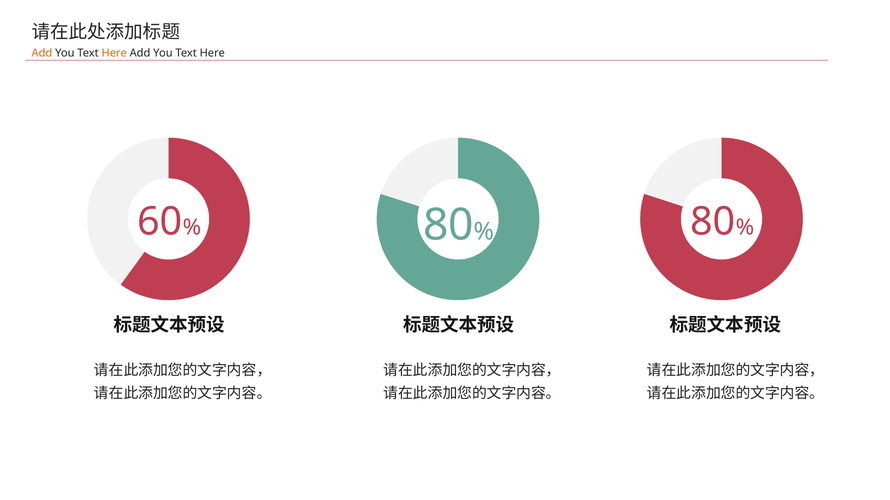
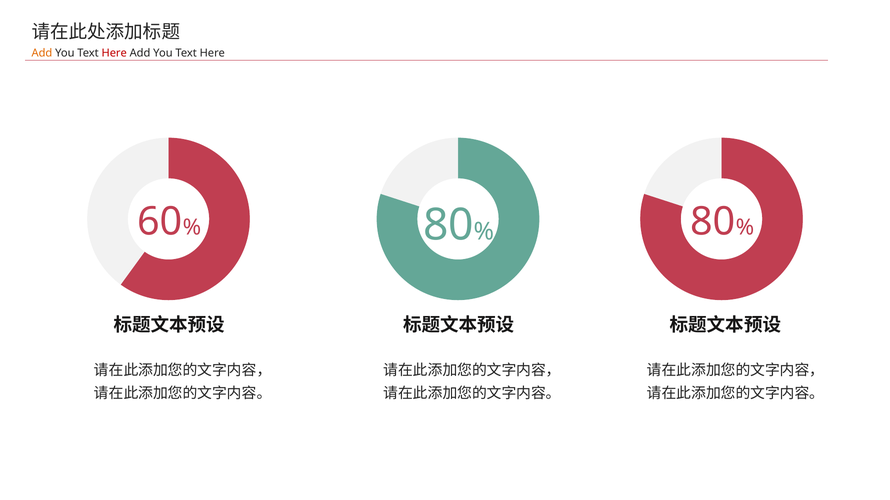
Here colour: orange -> red (114, 53)
